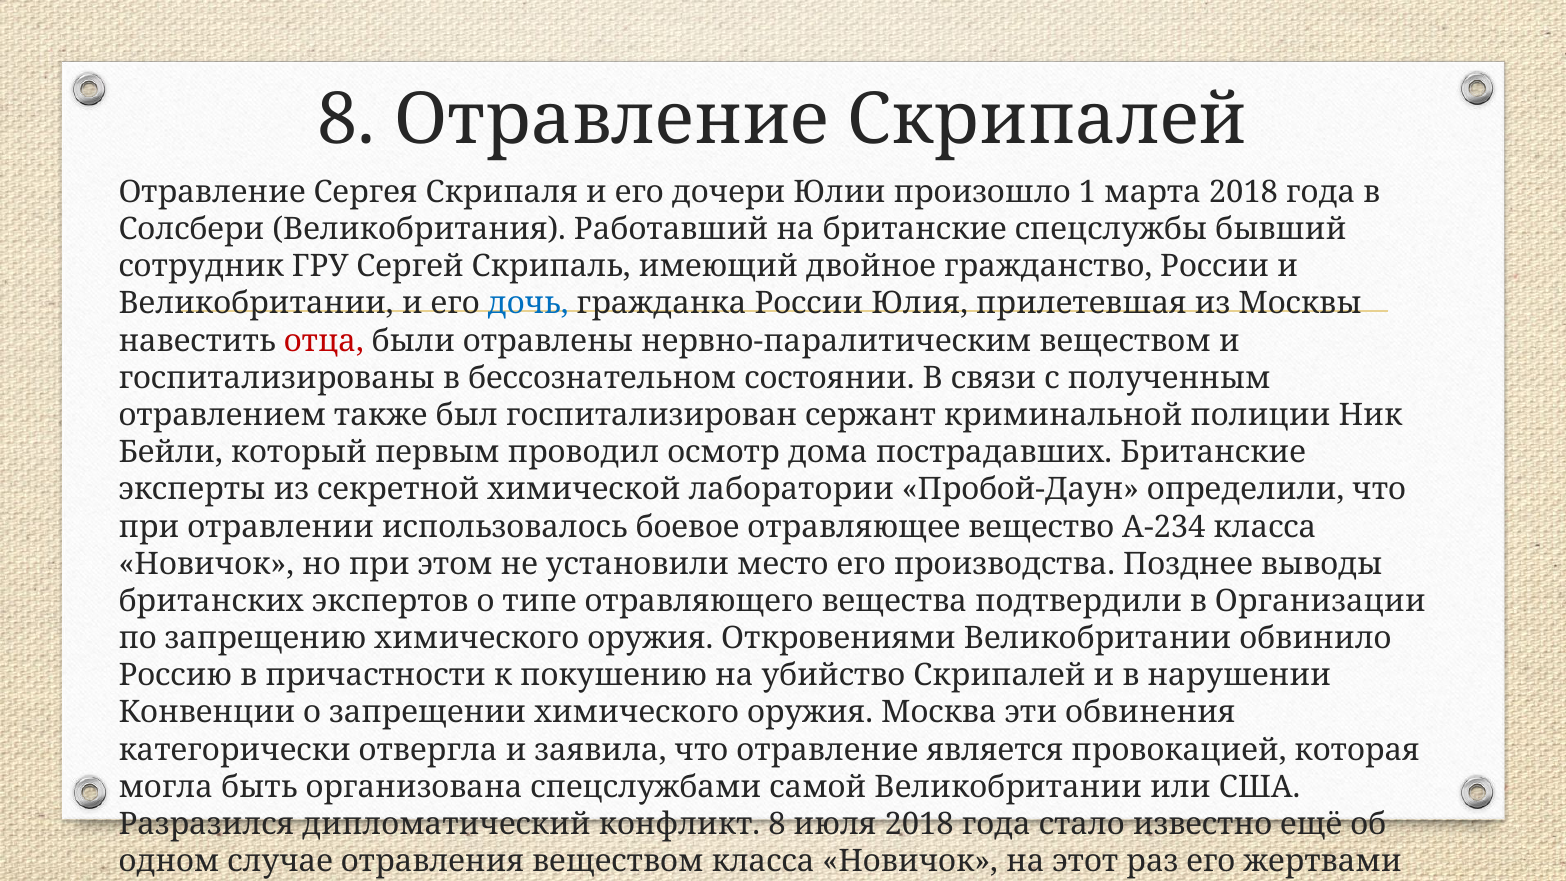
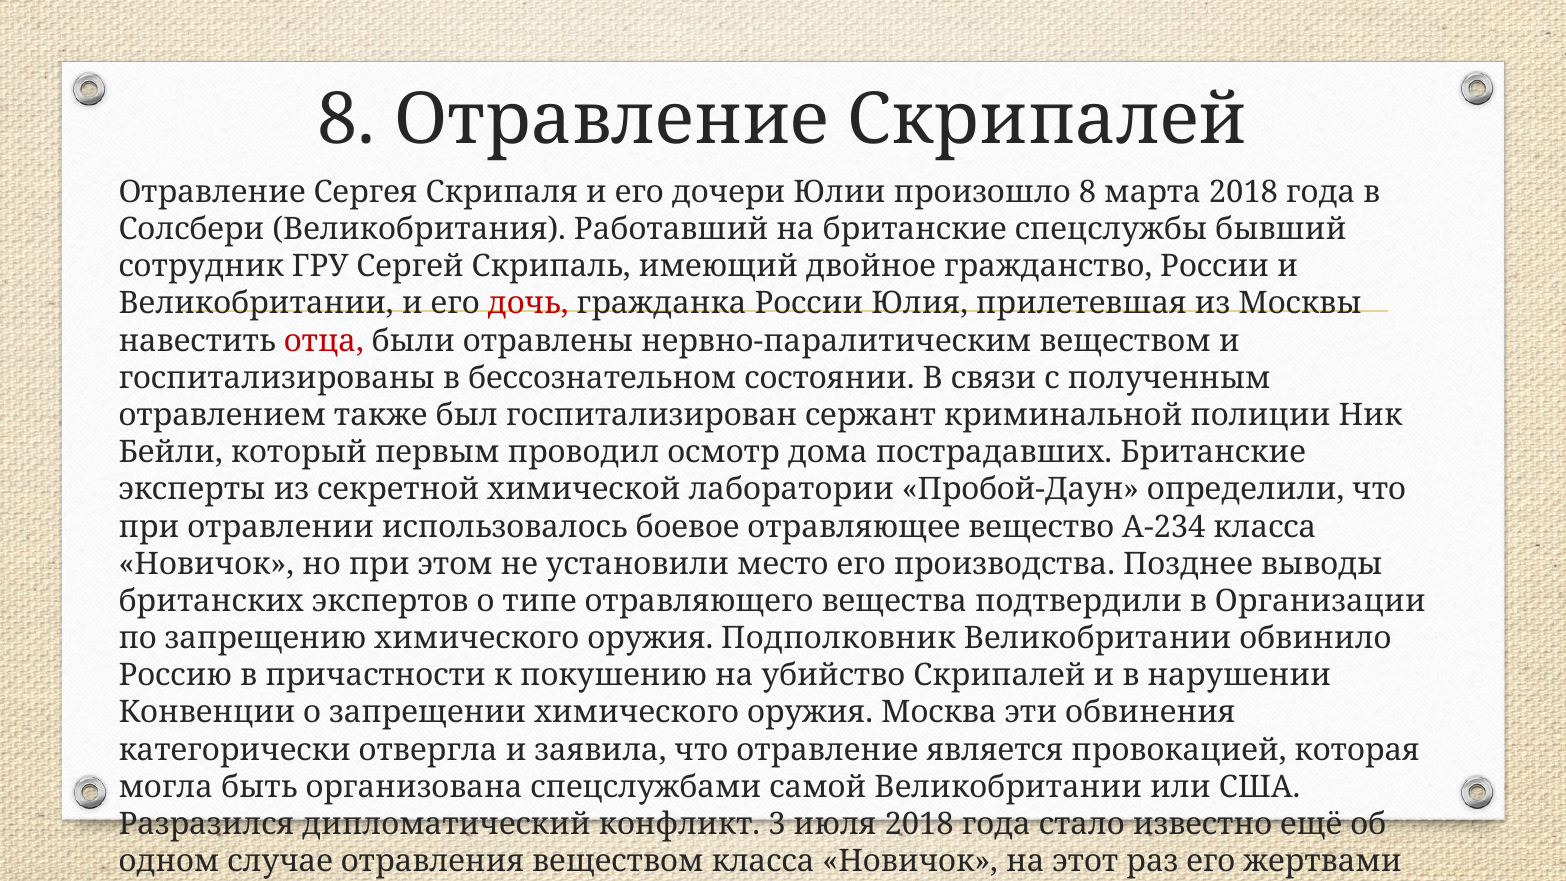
произошло 1: 1 -> 8 (1088, 192)
дочь colour: blue -> red (528, 304)
Откровениями: Откровениями -> Подполковник (838, 638)
конфликт 8: 8 -> 3 (777, 824)
